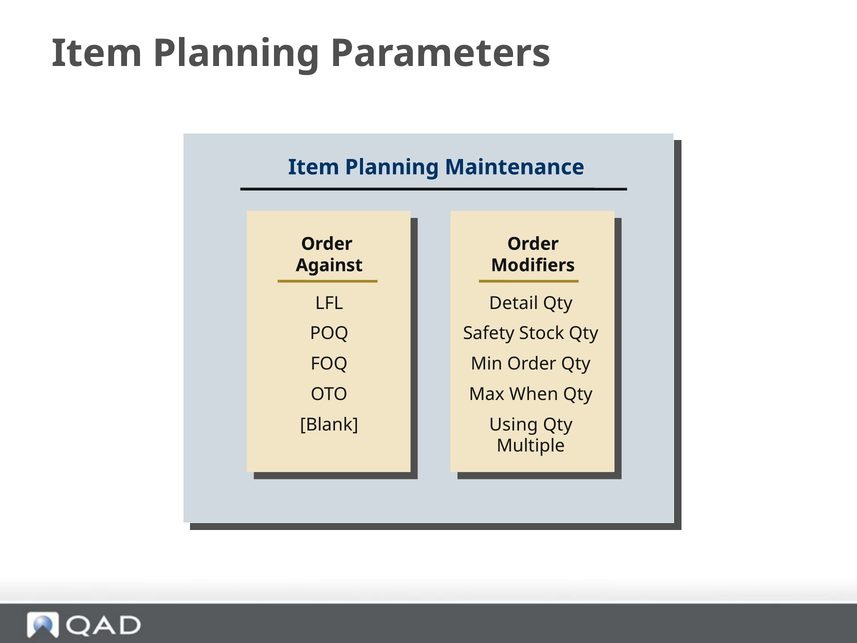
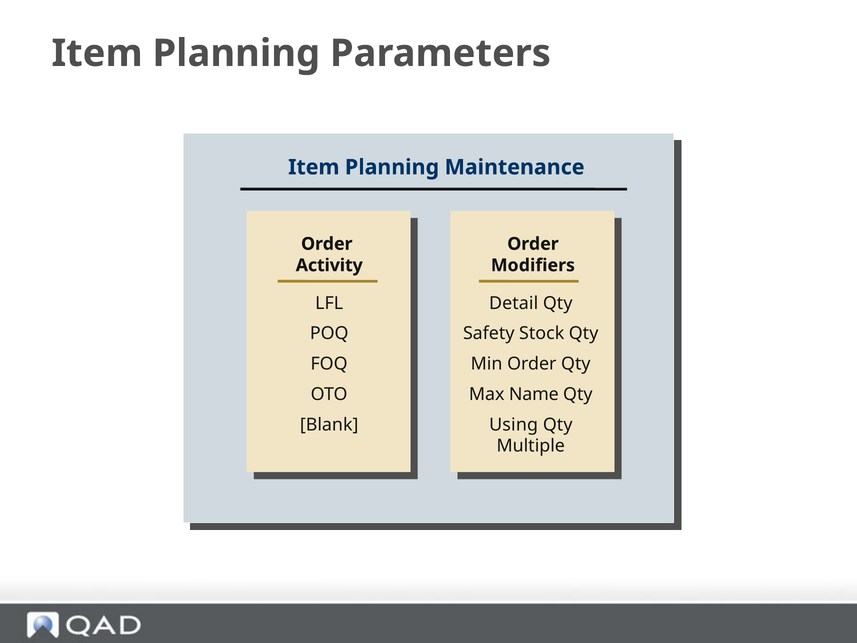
Against: Against -> Activity (329, 265)
When: When -> Name (534, 394)
